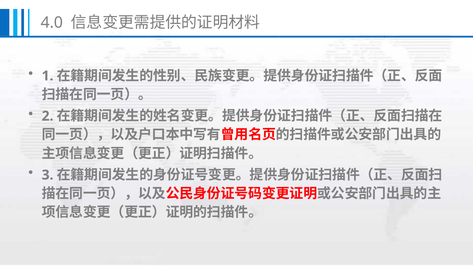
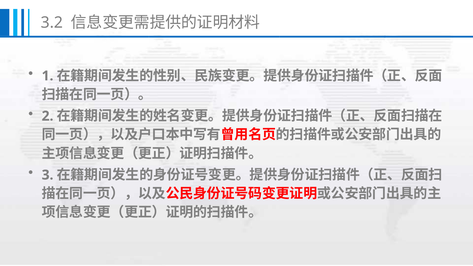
4.0: 4.0 -> 3.2 (52, 23)
